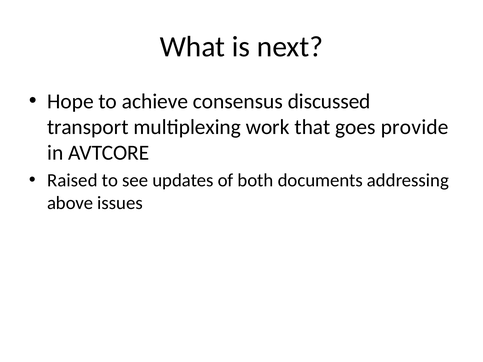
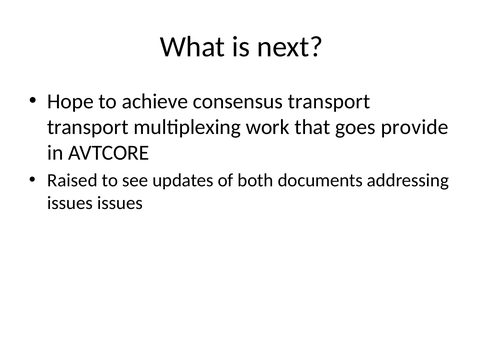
consensus discussed: discussed -> transport (329, 101)
above: above -> issues (70, 203)
